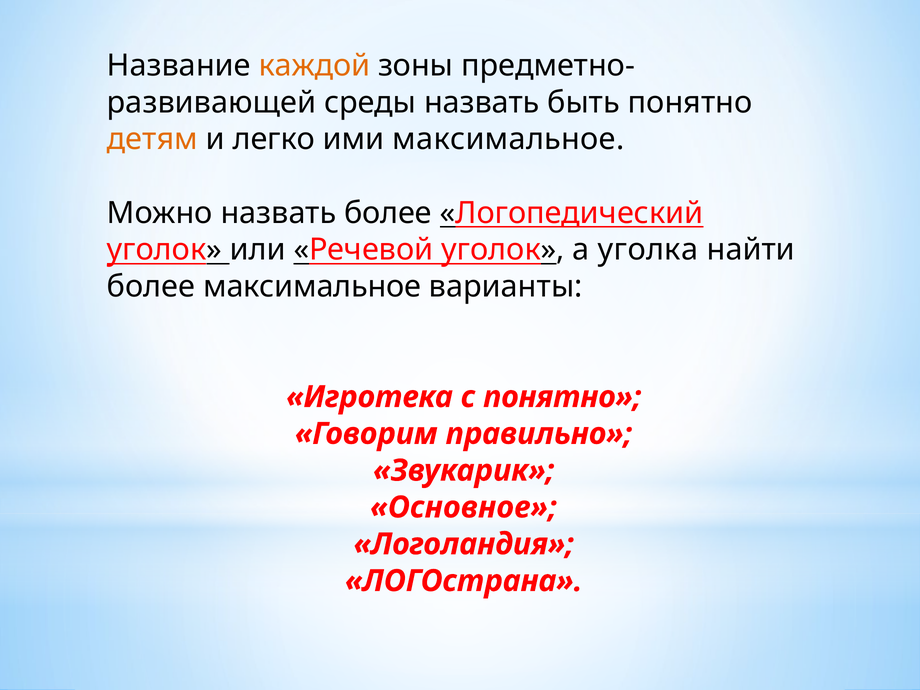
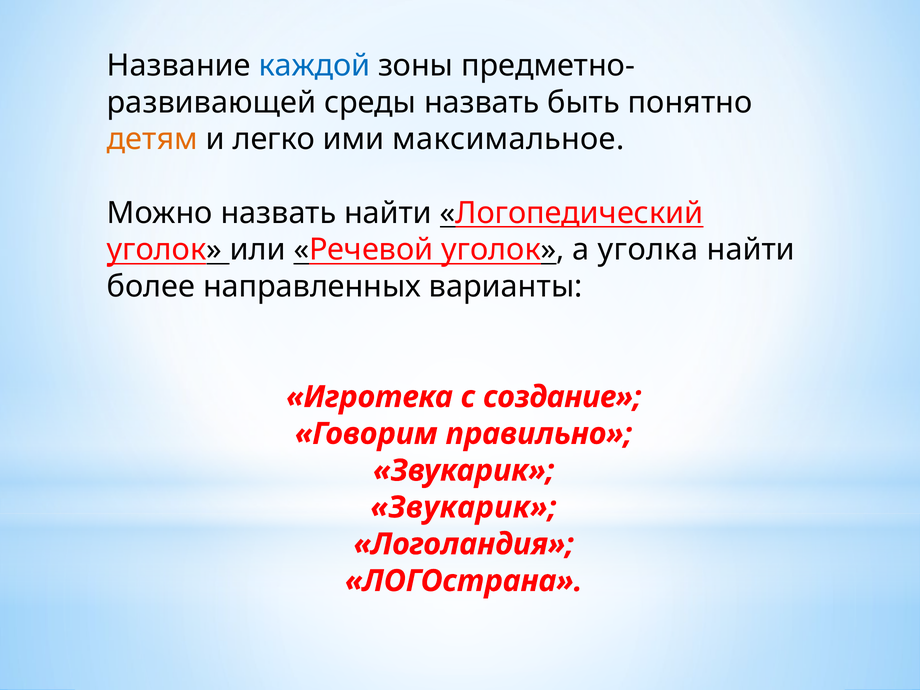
каждой colour: orange -> blue (314, 66)
назвать более: более -> найти (388, 213)
более максимальное: максимальное -> направленных (312, 287)
с понятно: понятно -> создание (562, 397)
Основное: Основное -> Звукарик (464, 507)
